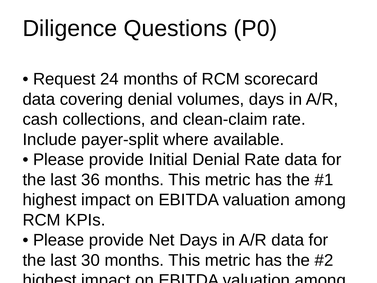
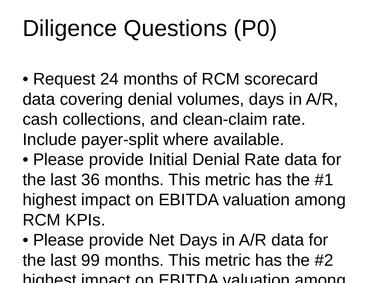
30: 30 -> 99 (91, 260)
